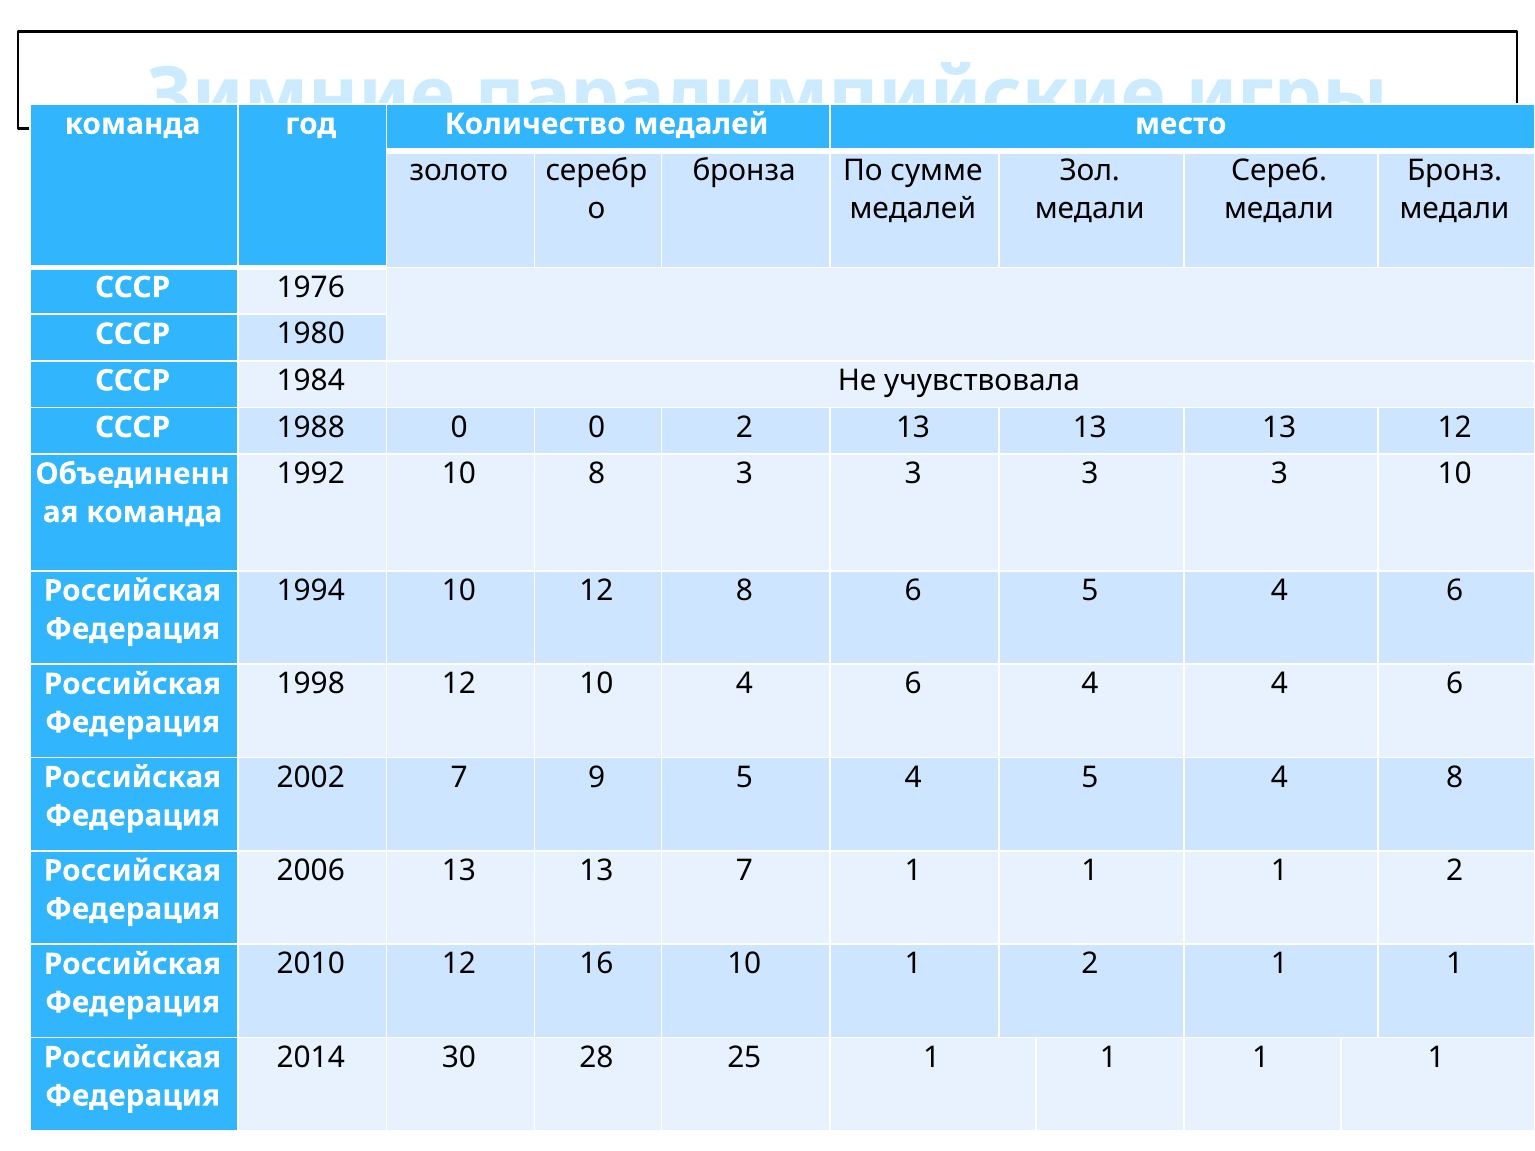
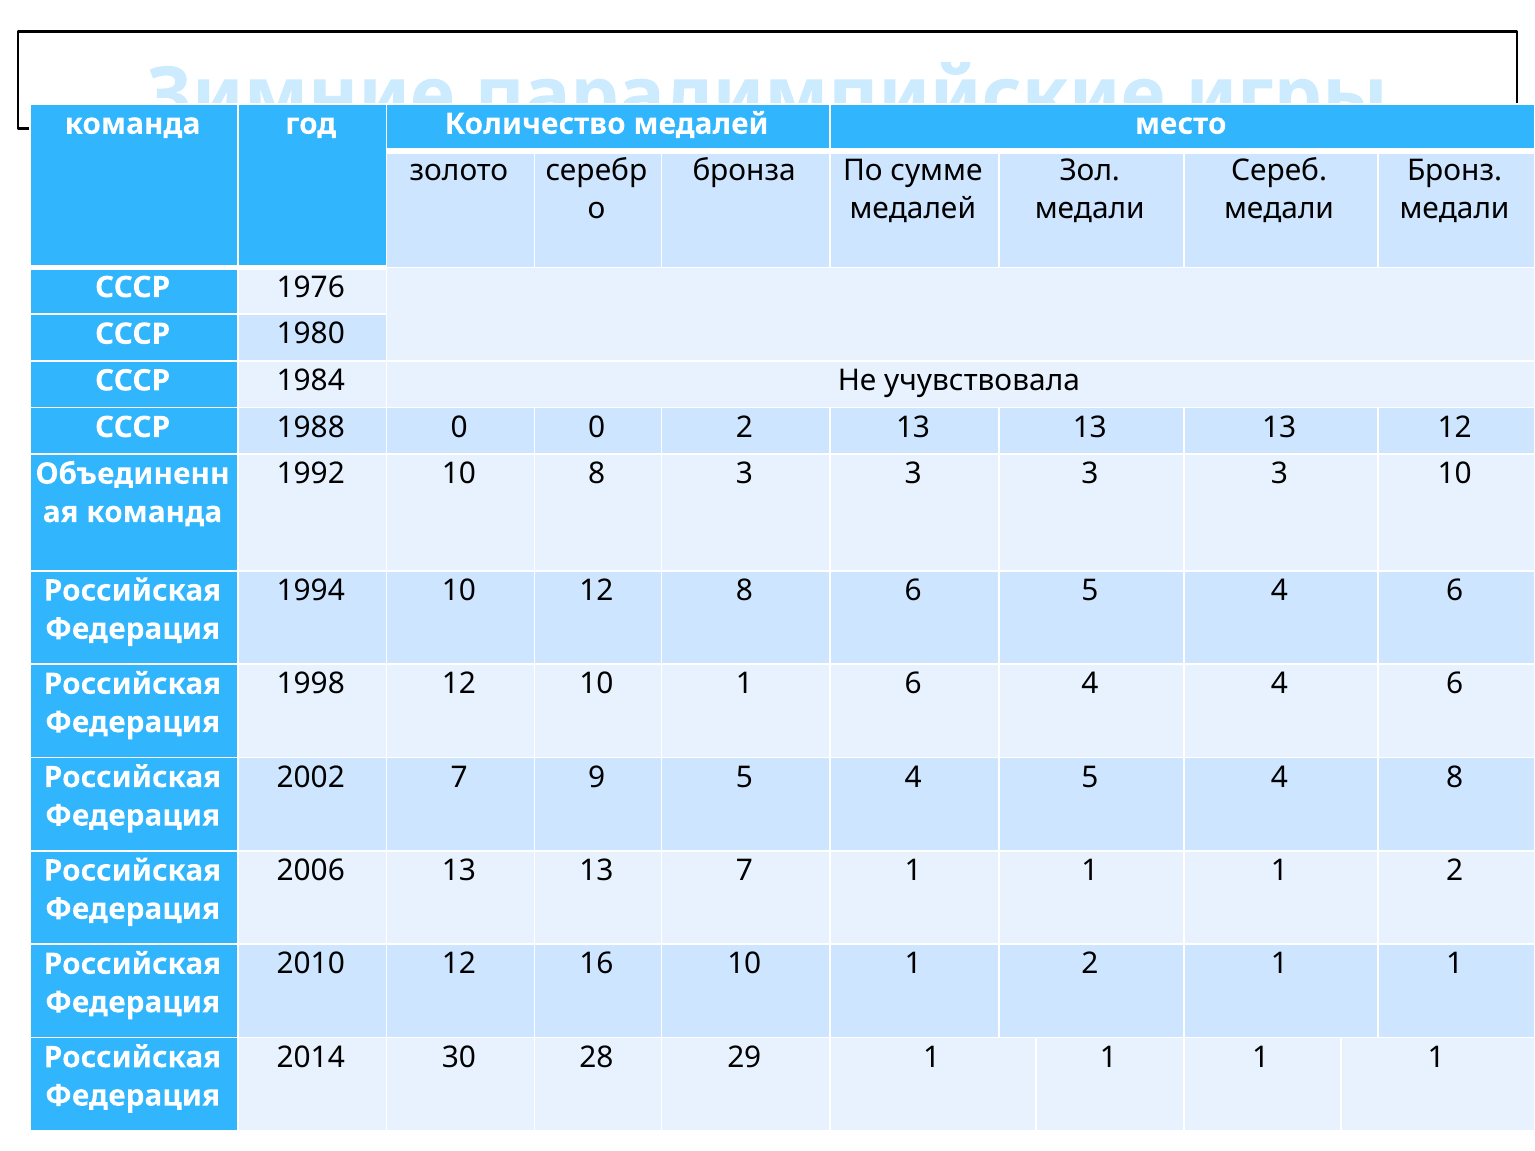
12 10 4: 4 -> 1 (744, 684)
25: 25 -> 29 (744, 1058)
